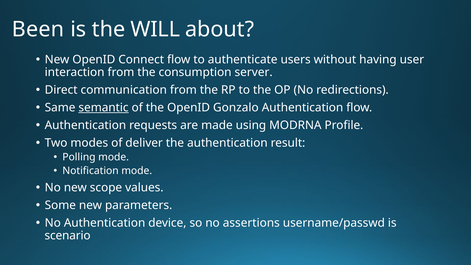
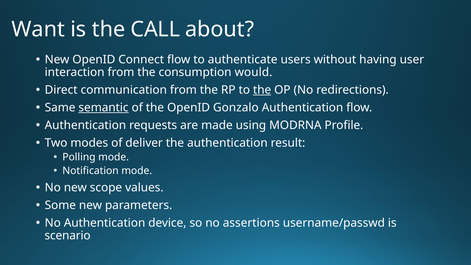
Been: Been -> Want (38, 29)
WILL: WILL -> CALL (155, 29)
server: server -> would (254, 72)
the underline: none -> present (262, 90)
